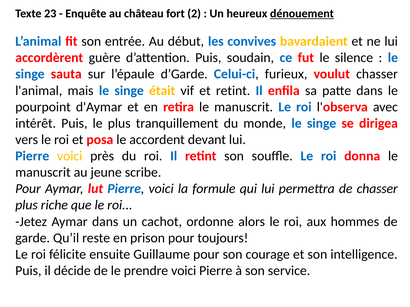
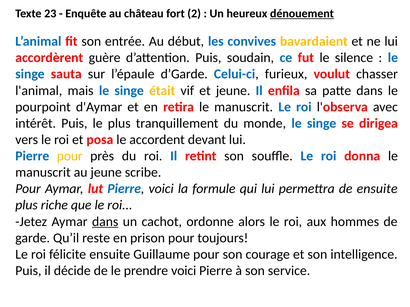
et retint: retint -> jeune (233, 91)
voici: voici -> pour (70, 156)
de chasser: chasser -> ensuite (377, 189)
dans underline: none -> present (105, 222)
